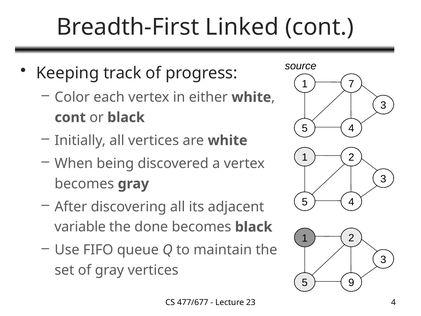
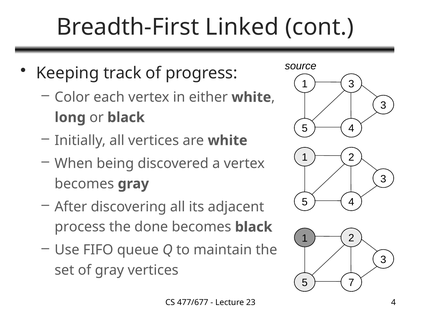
1 7: 7 -> 3 (351, 84)
cont: cont -> long (70, 117)
variable: variable -> process (80, 227)
9: 9 -> 7 (351, 283)
